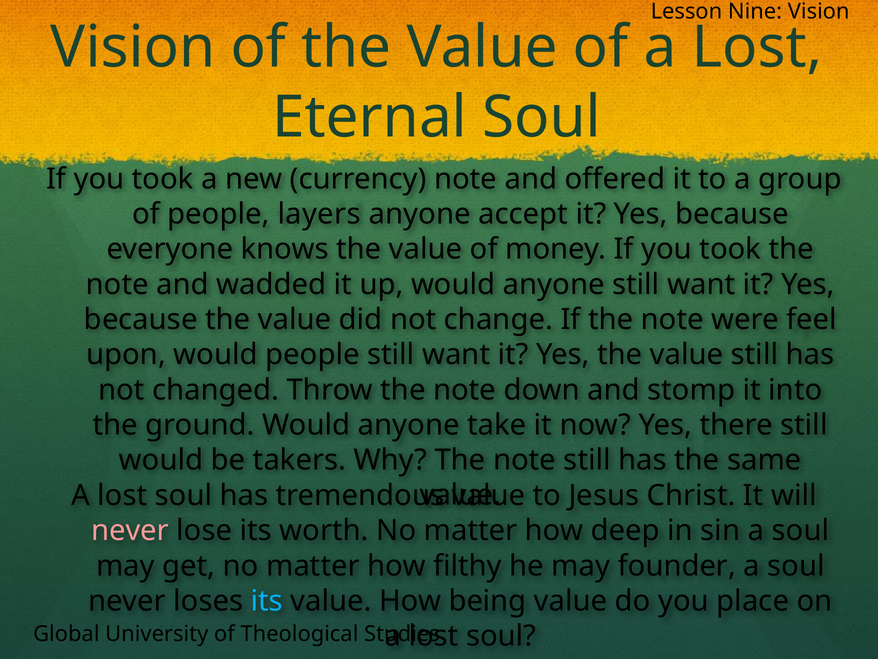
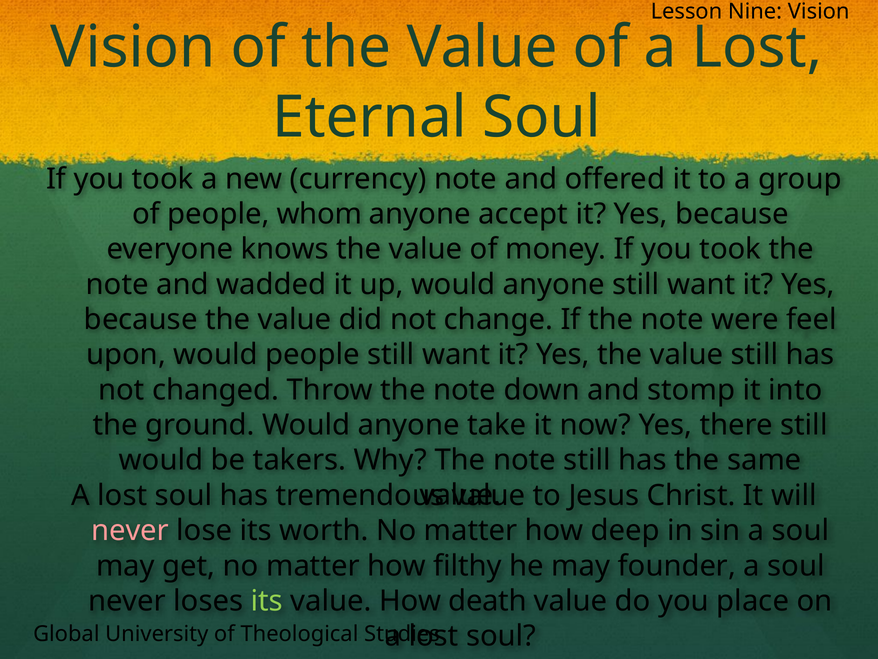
layers: layers -> whom (319, 214)
its colour: light blue -> light green (267, 601)
being: being -> death (488, 601)
